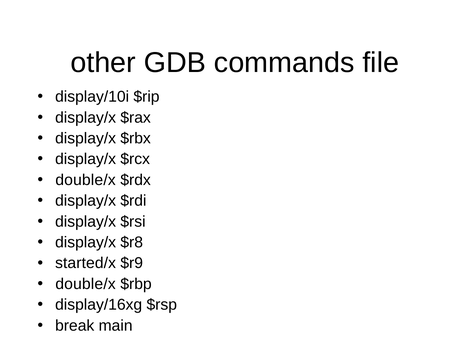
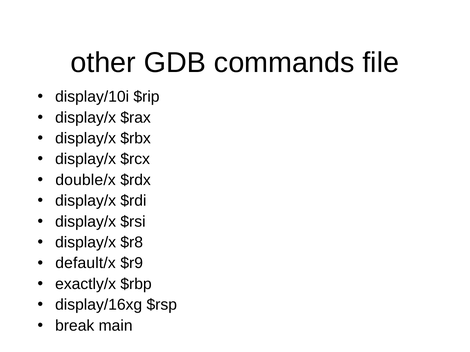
started/x: started/x -> default/x (86, 264)
double/x: double/x -> exactly/x (86, 284)
